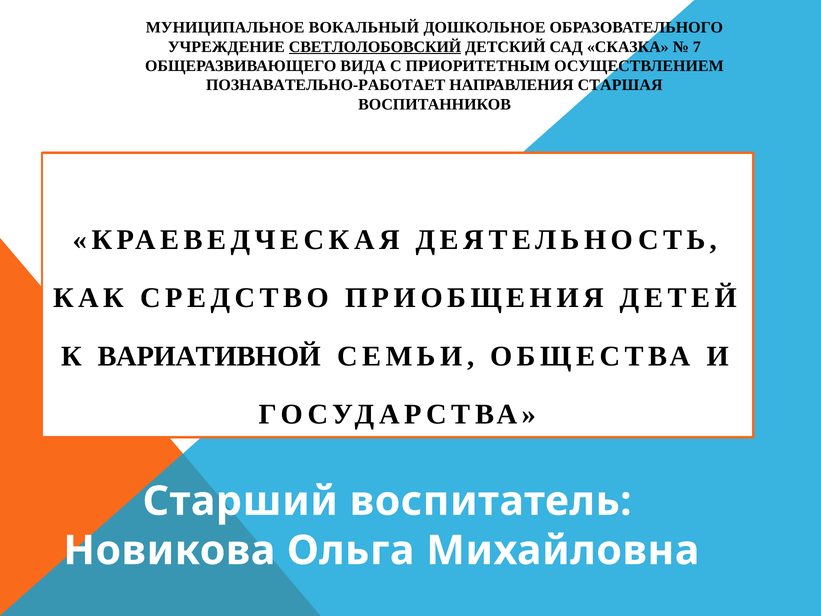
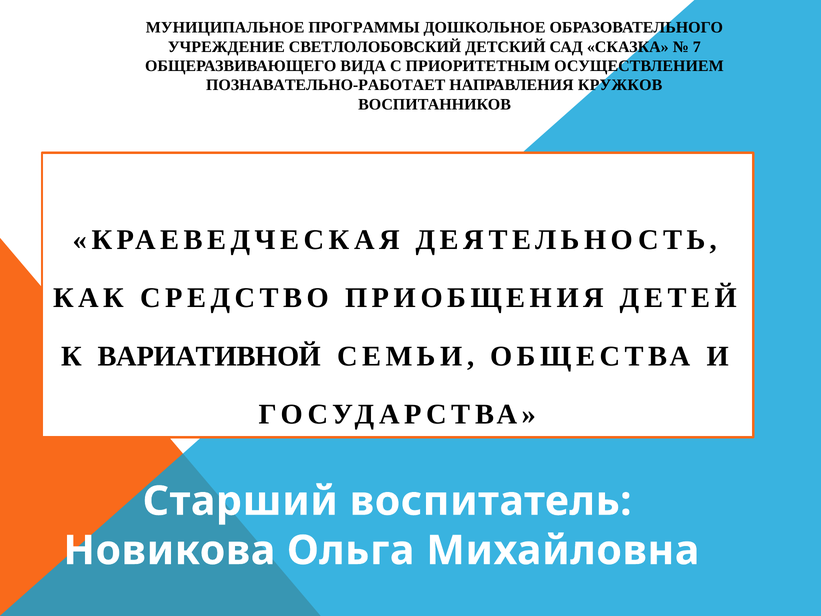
ВОКАЛЬНЫЙ: ВОКАЛЬНЫЙ -> ПРОГРАММЫ (364, 28)
СВЕТЛОЛОБОВСКИЙ underline: present -> none (375, 47)
СТАРШАЯ: СТАРШАЯ -> КРУЖКОВ (620, 85)
